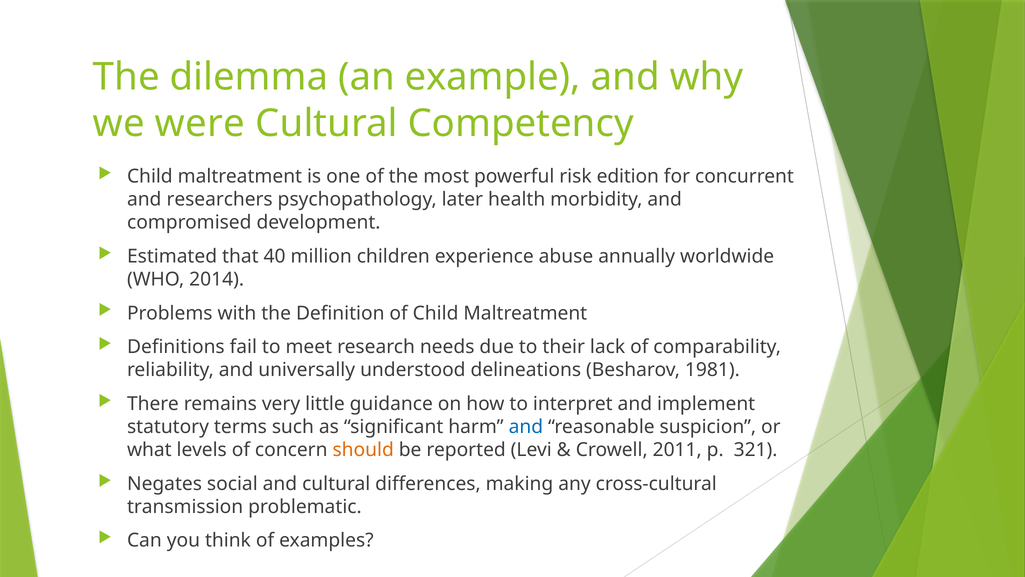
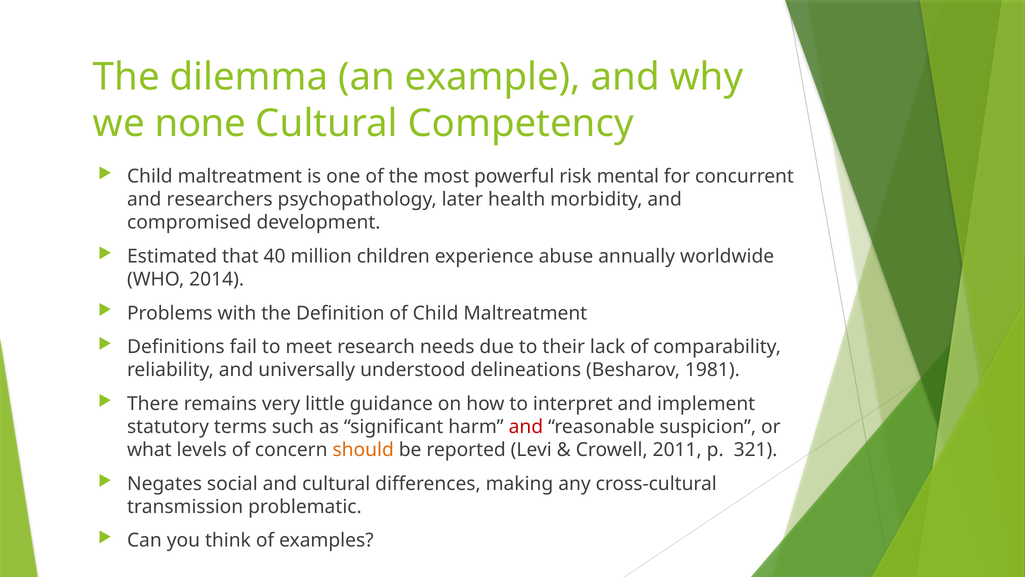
were: were -> none (200, 123)
edition: edition -> mental (628, 176)
and colour: blue -> red (526, 427)
